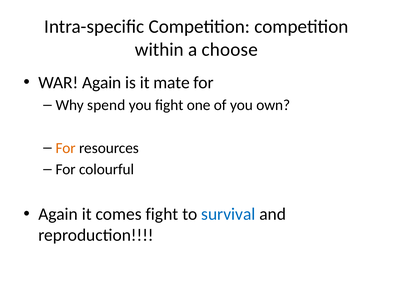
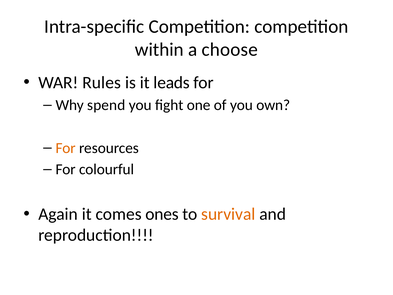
WAR Again: Again -> Rules (102, 82)
mate: mate -> leads (172, 82)
comes fight: fight -> ones (162, 214)
survival colour: blue -> orange (228, 214)
